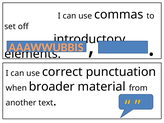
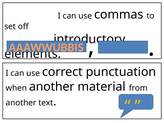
when broader: broader -> another (52, 87)
